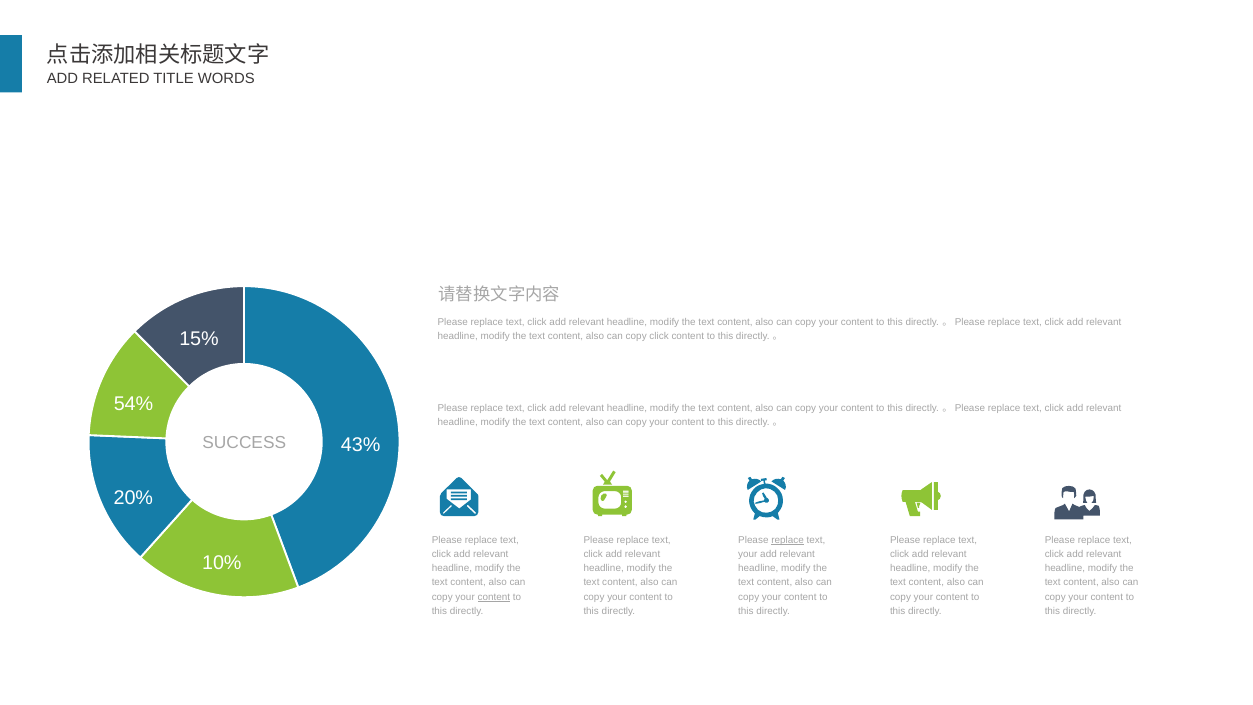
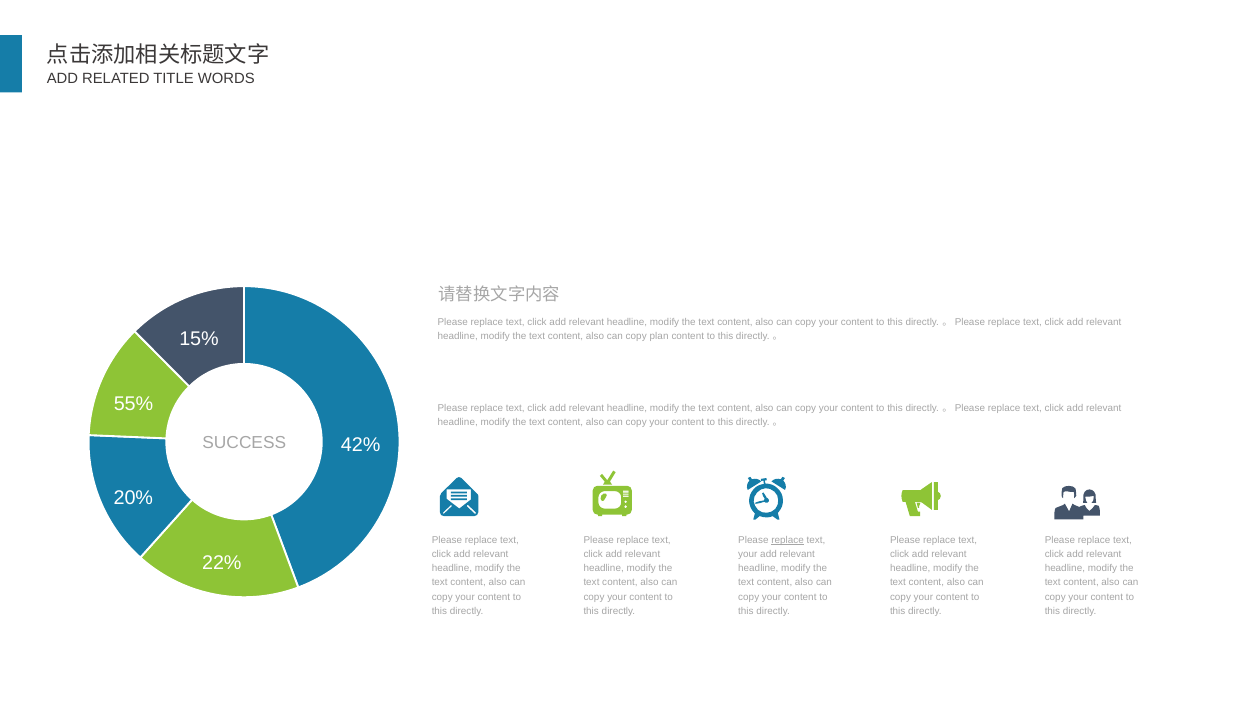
copy click: click -> plan (659, 336)
54%: 54% -> 55% (134, 404)
43%: 43% -> 42% (361, 445)
10%: 10% -> 22% (222, 563)
content underline: present -> none (494, 597)
